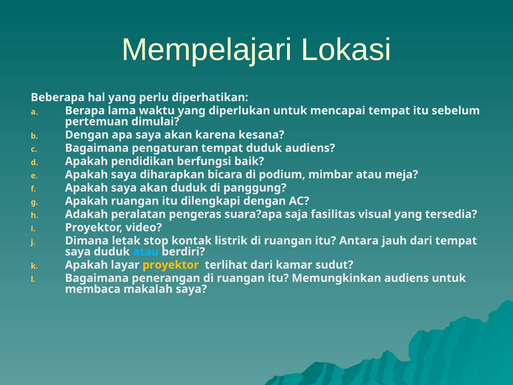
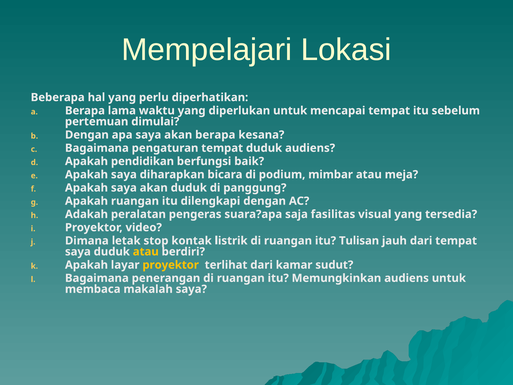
akan karena: karena -> berapa (215, 135)
Antara: Antara -> Tulisan (359, 241)
atau colour: light blue -> yellow (146, 252)
